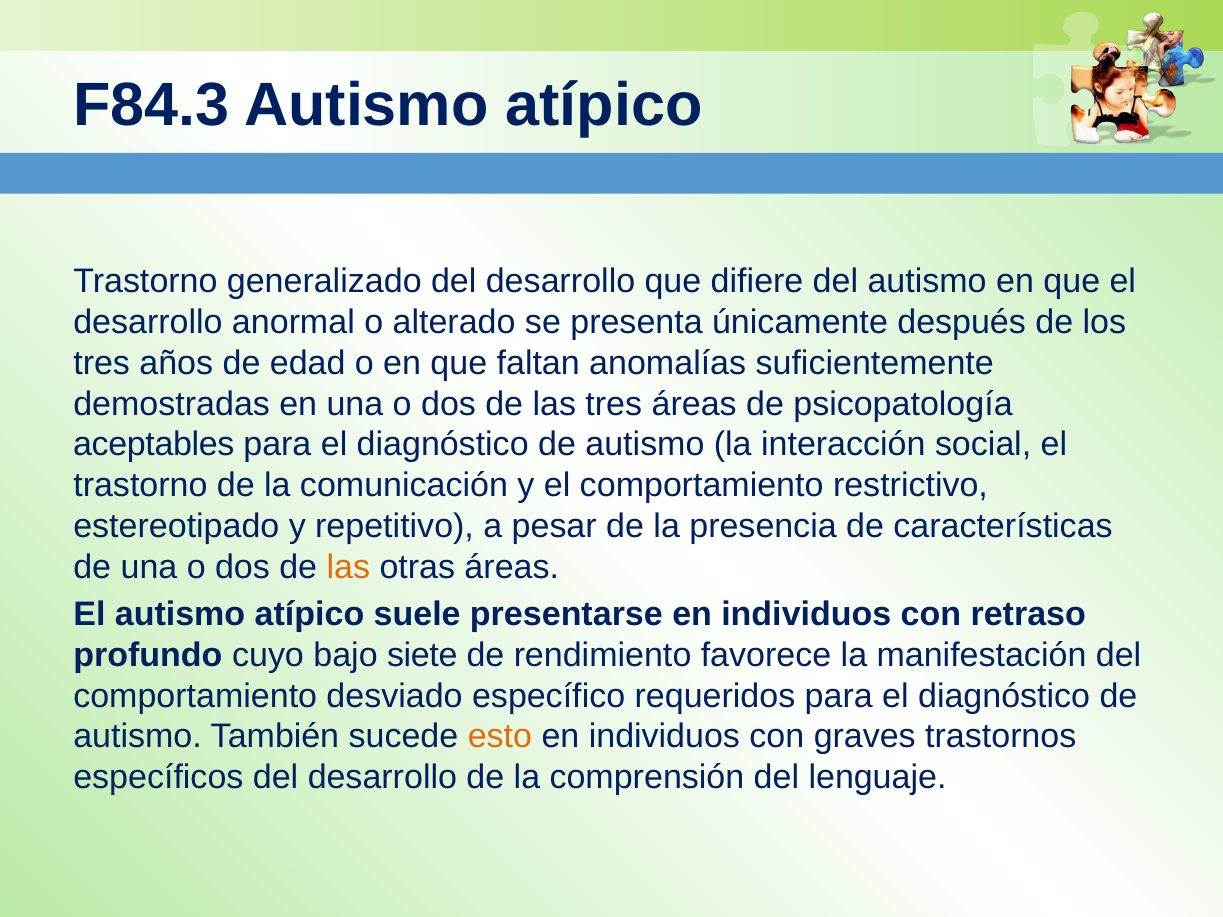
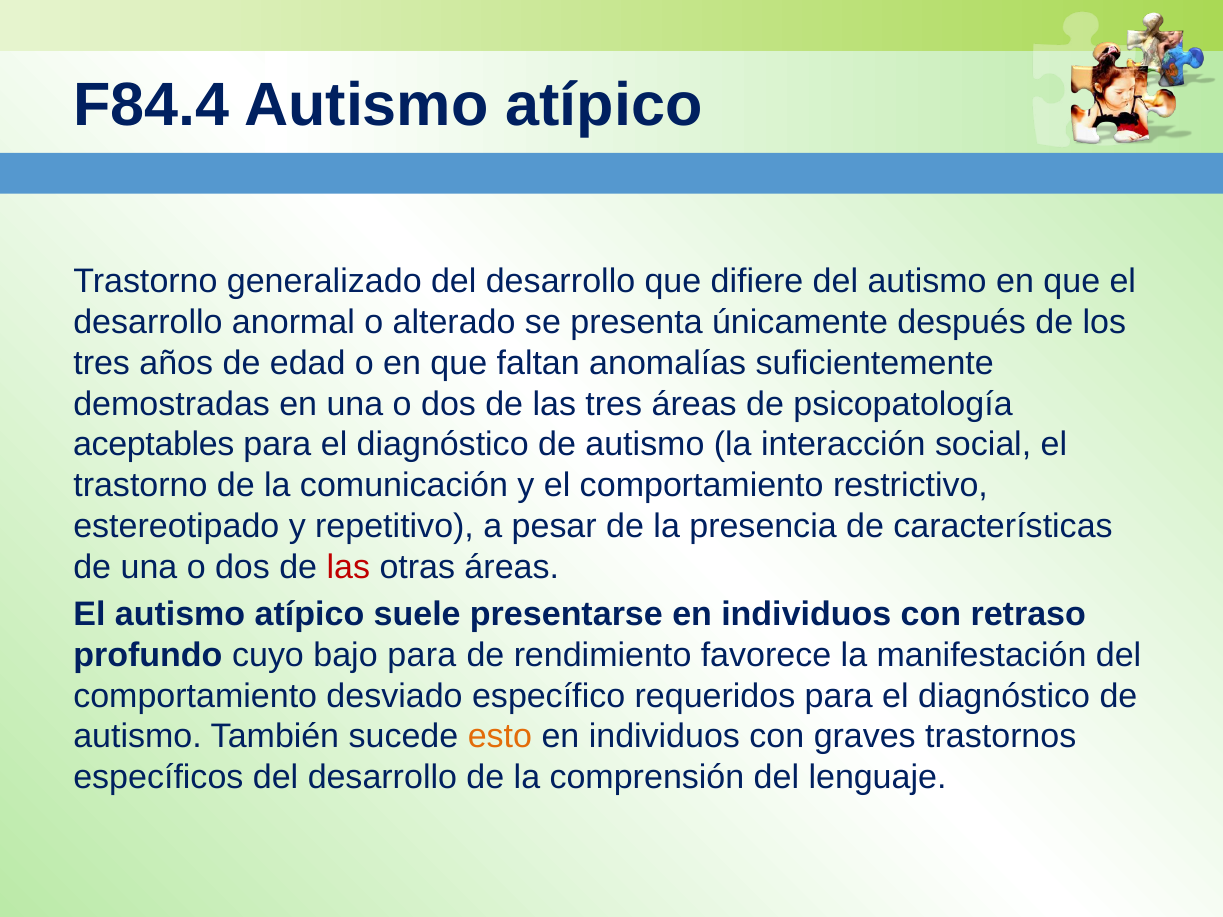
F84.3: F84.3 -> F84.4 (151, 105)
las colour: orange -> red (348, 567)
bajo siete: siete -> para (422, 655)
